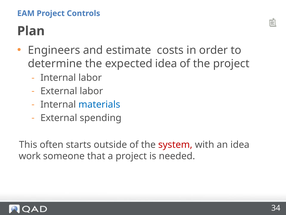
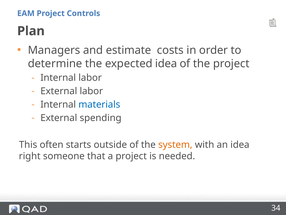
Engineers: Engineers -> Managers (54, 50)
system colour: red -> orange (175, 144)
work: work -> right (30, 156)
